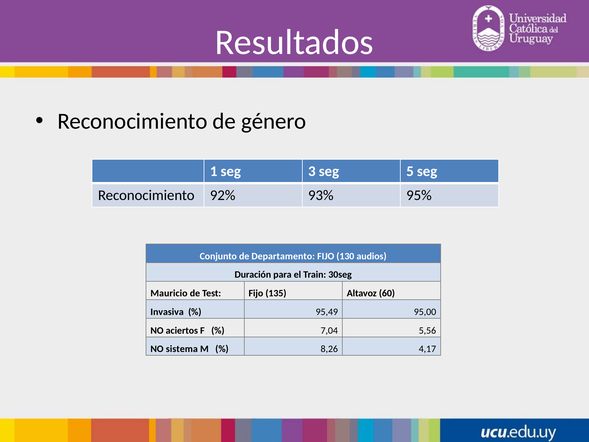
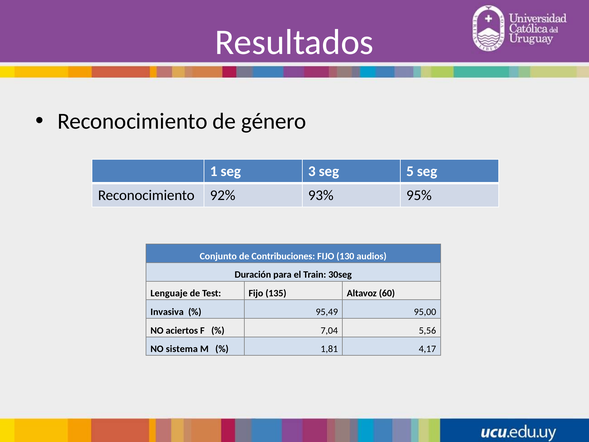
Departamento: Departamento -> Contribuciones (283, 256)
Mauricio: Mauricio -> Lenguaje (169, 293)
8,26: 8,26 -> 1,81 (329, 349)
